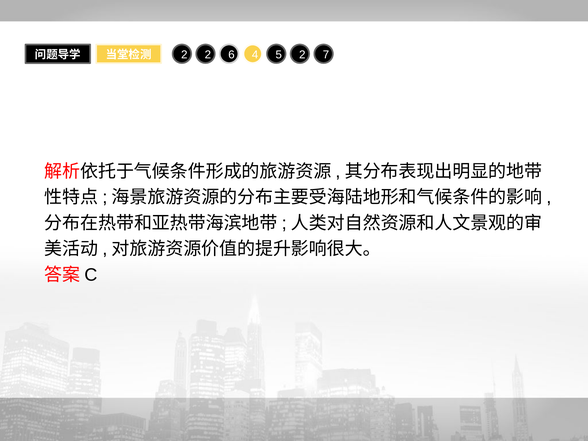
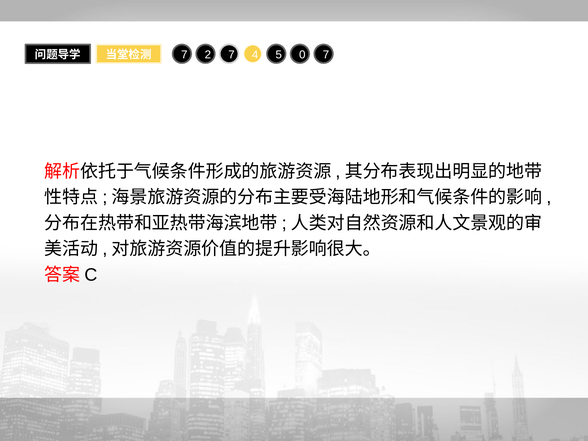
2: 2 -> 7 (184, 55)
2 6: 6 -> 7 (231, 55)
5 2: 2 -> 0 (302, 55)
